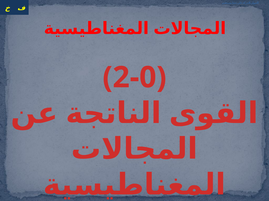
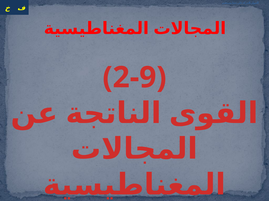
2-0: 2-0 -> 2-9 (134, 78)
